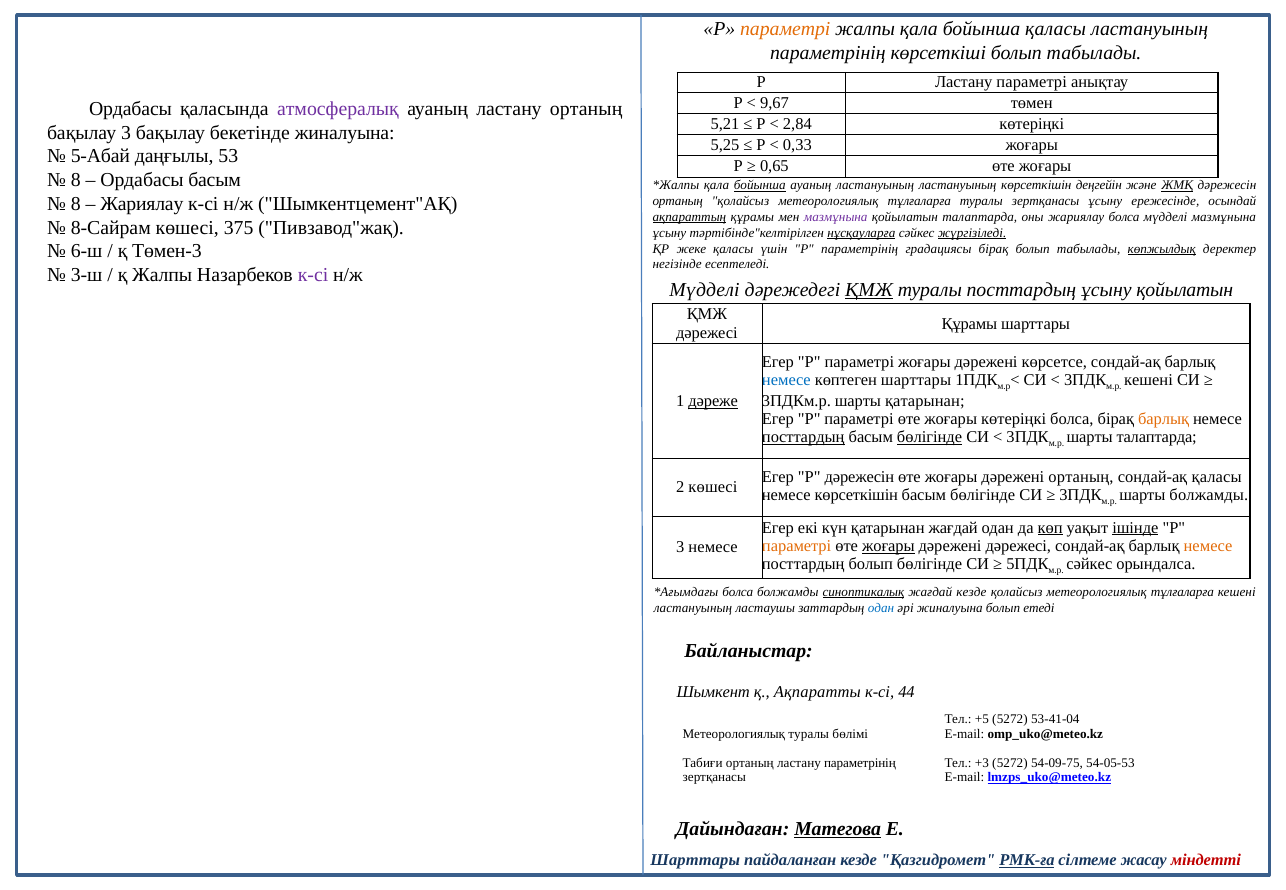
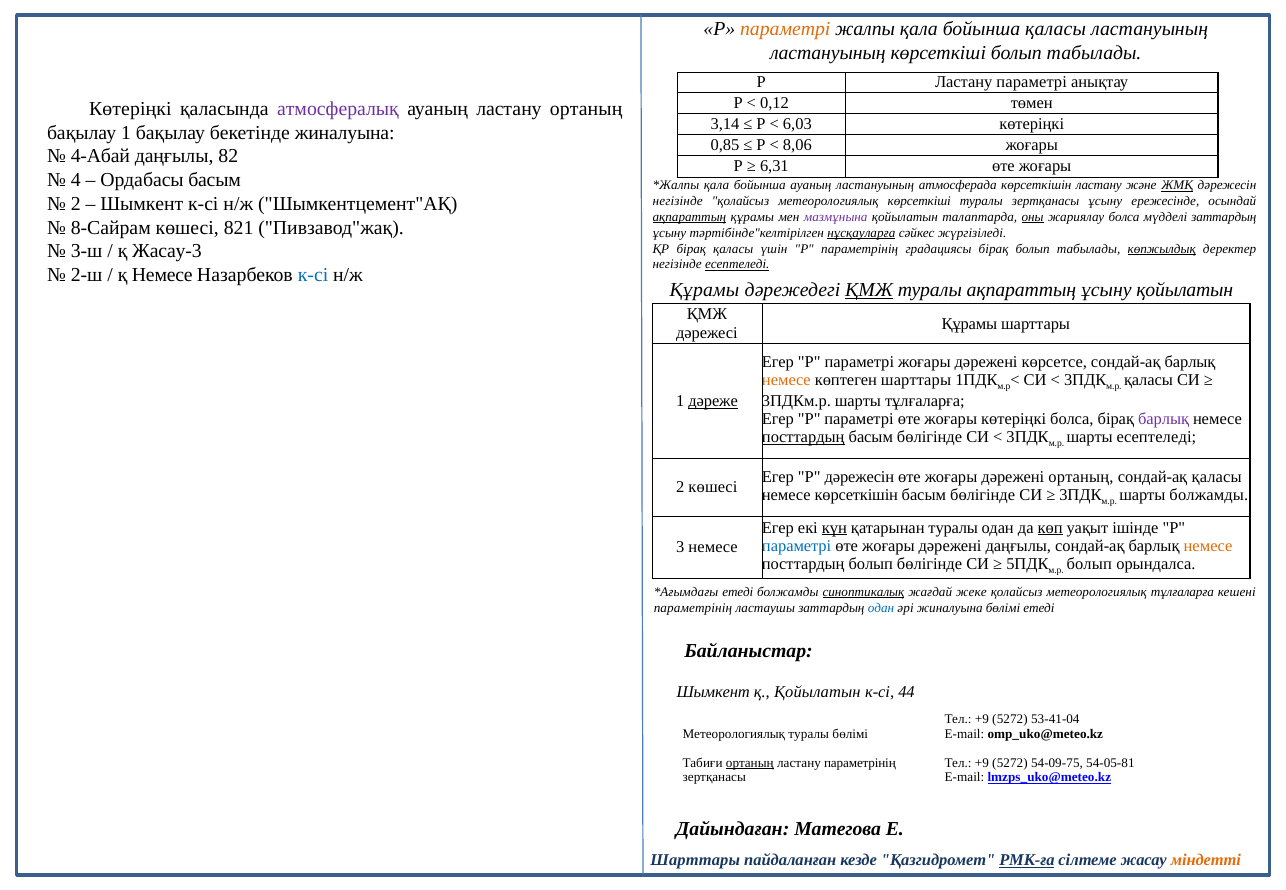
параметрінің: параметрінің -> ластануының (828, 53)
9,67: 9,67 -> 0,12 (775, 103)
Ордабасы: Ордабасы -> Көтеріңкі (130, 109)
5,21: 5,21 -> 3,14 (725, 124)
2,84: 2,84 -> 6,03 (797, 124)
бақылау 3: 3 -> 1 (126, 133)
5,25: 5,25 -> 0,85 (725, 145)
0,33: 0,33 -> 8,06 (797, 145)
5-Абай: 5-Абай -> 4-Абай (100, 156)
53: 53 -> 82 (228, 156)
0,65: 0,65 -> 6,31 (774, 166)
8: 8 -> 4 (76, 180)
бойынша underline: present -> none (760, 186)
ластануының ластануының: ластануының -> атмосферада (958, 186)
көрсеткішін деңгейін: деңгейін -> ластану (1099, 186)
8: 8 -> 2 (76, 204)
Жариялау: Жариялау -> Шымкент (142, 204)
ортаның: ортаның -> негізінде (678, 201)
тұлғаларға: тұлғаларға -> көрсеткіші (919, 201)
оны underline: none -> present (1033, 217)
мүдделі мазмұнына: мазмұнына -> заттардың (1224, 217)
375: 375 -> 821 (239, 228)
жүргізіледі underline: present -> none (972, 233)
6-ш: 6-ш -> 3-ш (87, 251)
Төмен-3: Төмен-3 -> Жасау-3 (167, 251)
ҚР жеке: жеке -> бірақ (691, 249)
есептеледі underline: none -> present (737, 265)
3-ш: 3-ш -> 2-ш (87, 275)
қ Жалпы: Жалпы -> Немесе (162, 275)
к-сі colour: purple -> blue (313, 275)
Мүдделі: Мүдделі -> Құрамы (704, 290)
туралы посттардың: посттардың -> ақпараттың (1021, 290)
немесе colour: blue -> orange (786, 380)
кешені: кешені -> қаласы (1148, 380)
шарты қатарынан: қатарынан -> тұлғаларға (925, 401)
барлық colour: orange -> purple (1164, 419)
бөлігінде underline: present -> none (930, 438)
шарты талаптарда: талаптарда -> есептеледі (1156, 438)
күн underline: none -> present (834, 528)
қатарынан жағдай: жағдай -> туралы (953, 528)
ішінде underline: present -> none (1135, 528)
параметрі colour: orange -> blue (797, 546)
жоғары underline: present -> none (888, 546)
дәрежені дәрежесі: дәрежесі -> даңғылы (1018, 546)
сәйкес: сәйкес -> болып (1089, 564)
болса: болса -> етеді (738, 592)
жағдай кезде: кезде -> жеке (971, 592)
ластануының: ластануының -> параметрінің (693, 608)
жиналуына болып: болып -> бөлімі (1003, 608)
қ Ақпаратты: Ақпаратты -> Қойылатын (817, 692)
+5: +5 -> +9 (982, 720)
ортаның underline: none -> present (750, 763)
+3: +3 -> +9 (982, 763)
54-05-53: 54-05-53 -> 54-05-81 (1110, 763)
Матегова underline: present -> none (838, 829)
міндетті colour: red -> orange (1206, 861)
